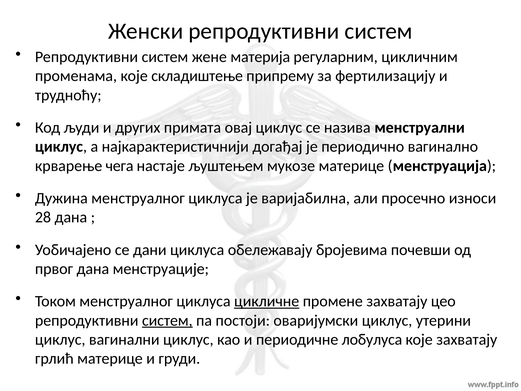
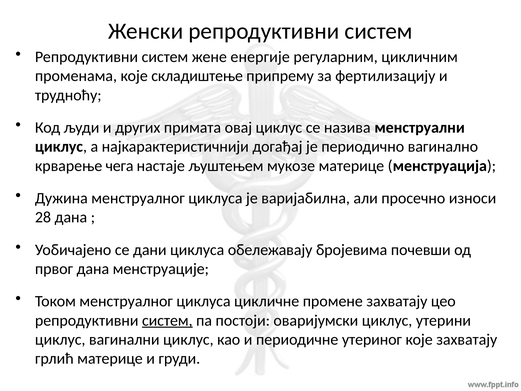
материја: материја -> енергије (260, 57)
цикличне underline: present -> none (267, 301)
лобулуса: лобулуса -> утериног (372, 339)
